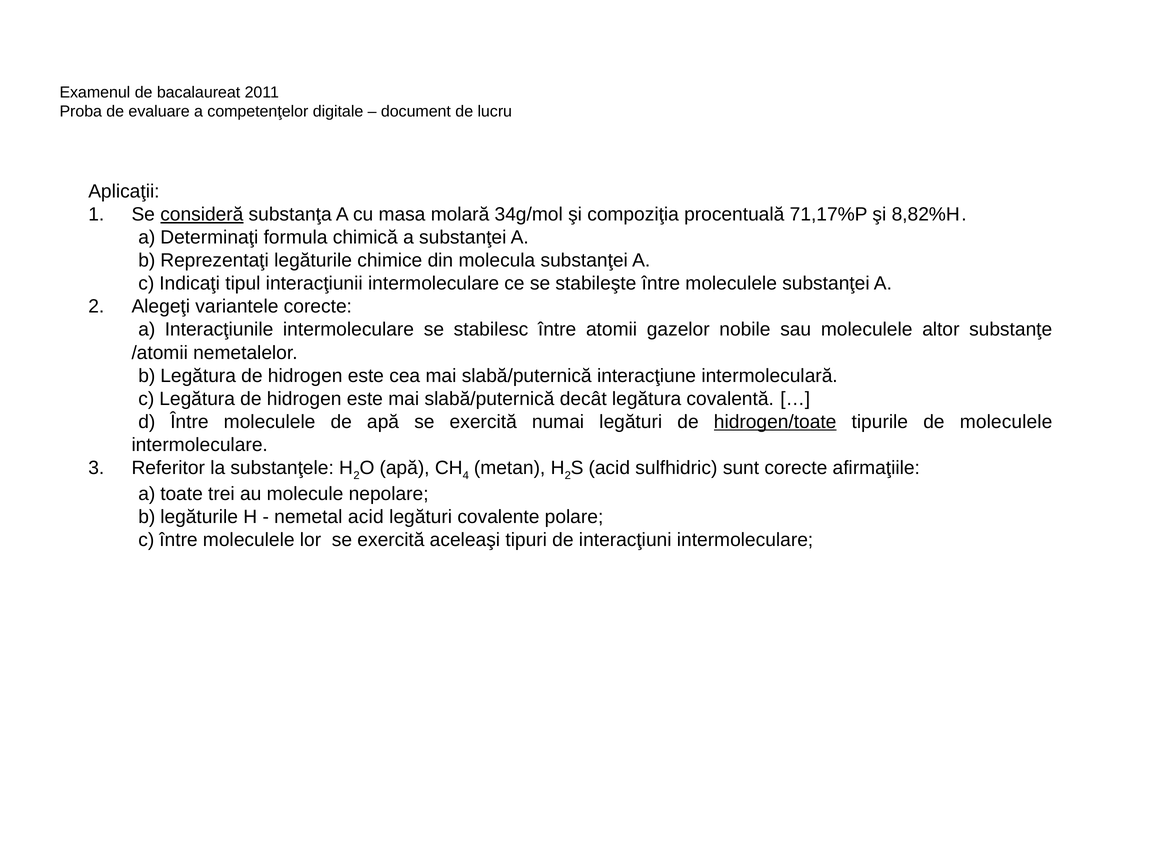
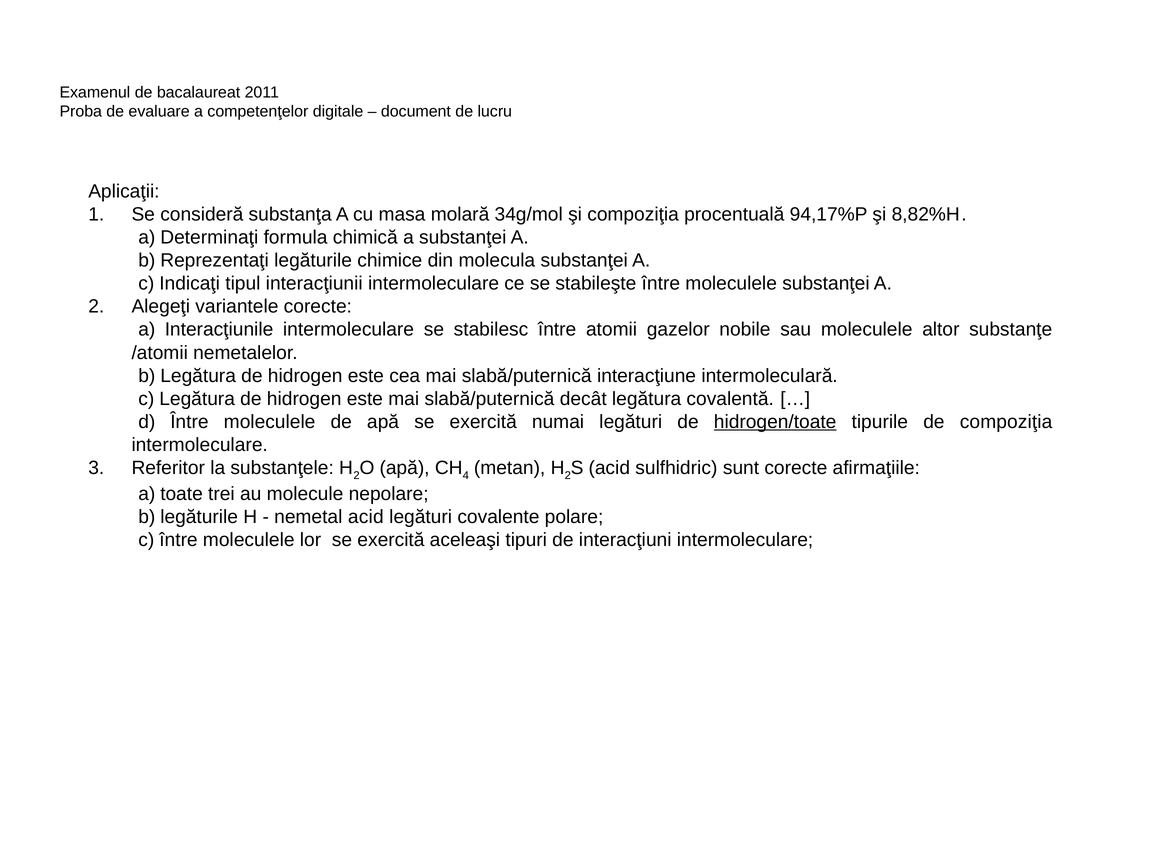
consideră underline: present -> none (202, 214)
71,17%P: 71,17%P -> 94,17%P (829, 214)
de moleculele: moleculele -> compoziţia (1006, 422)
